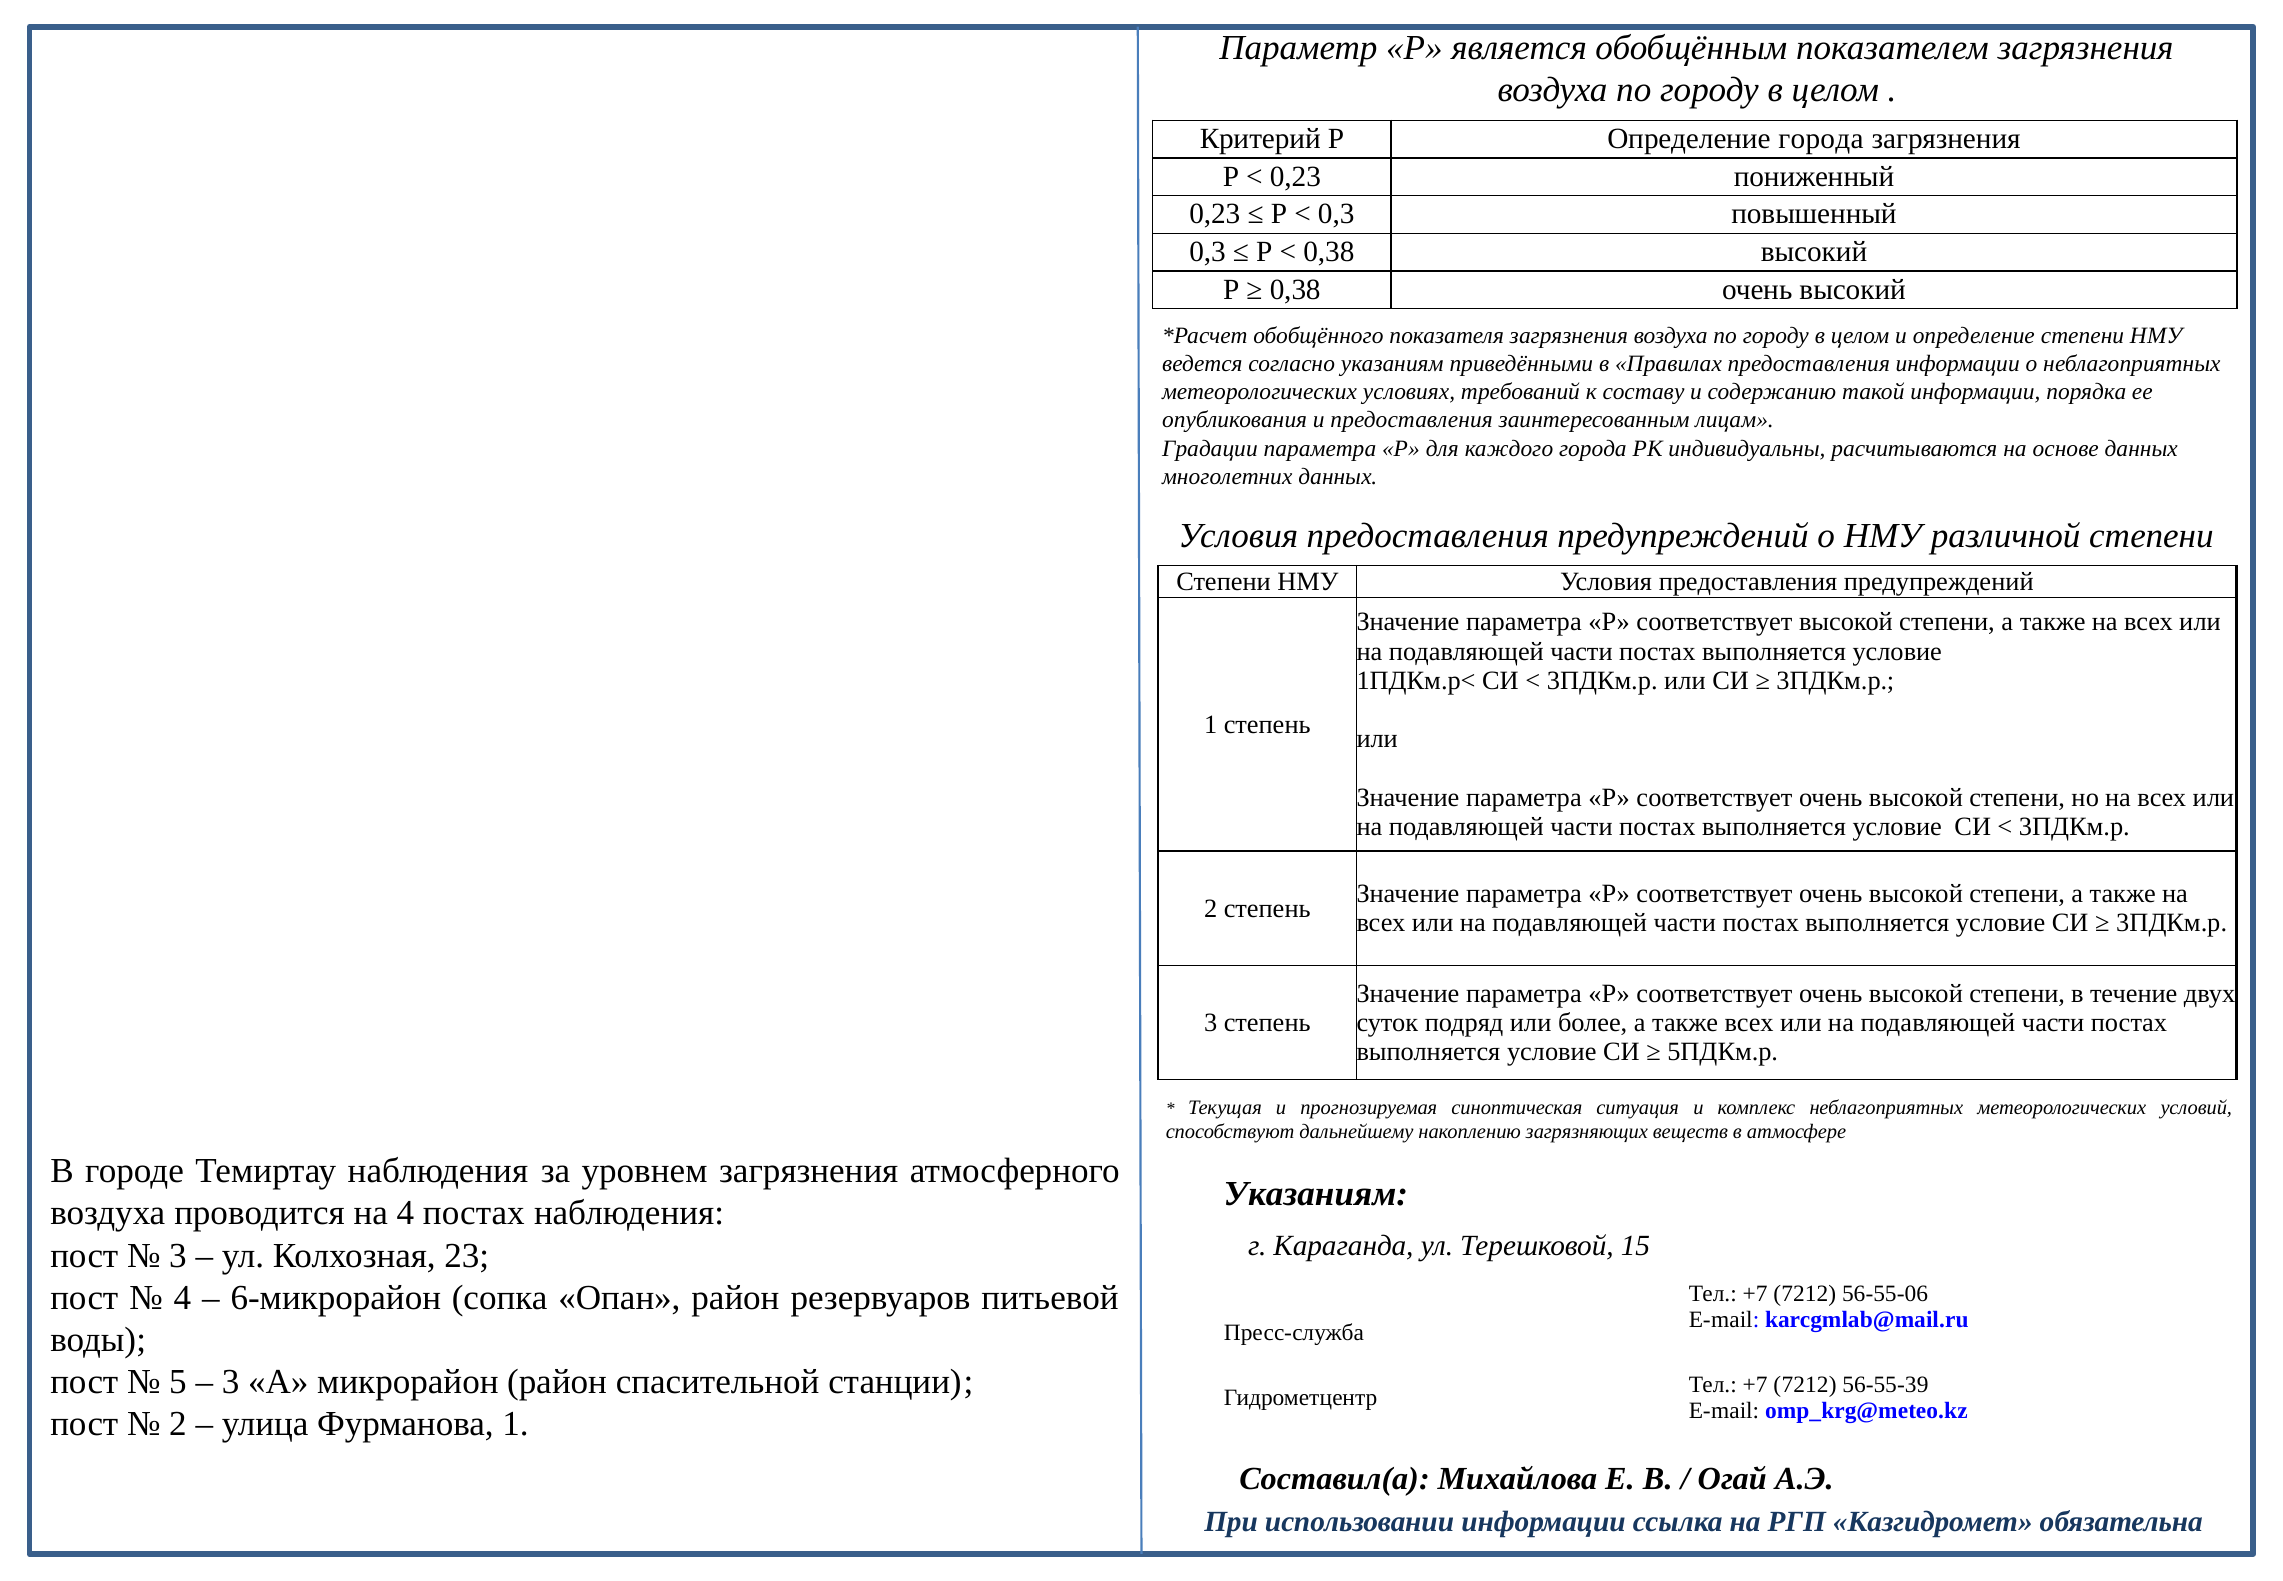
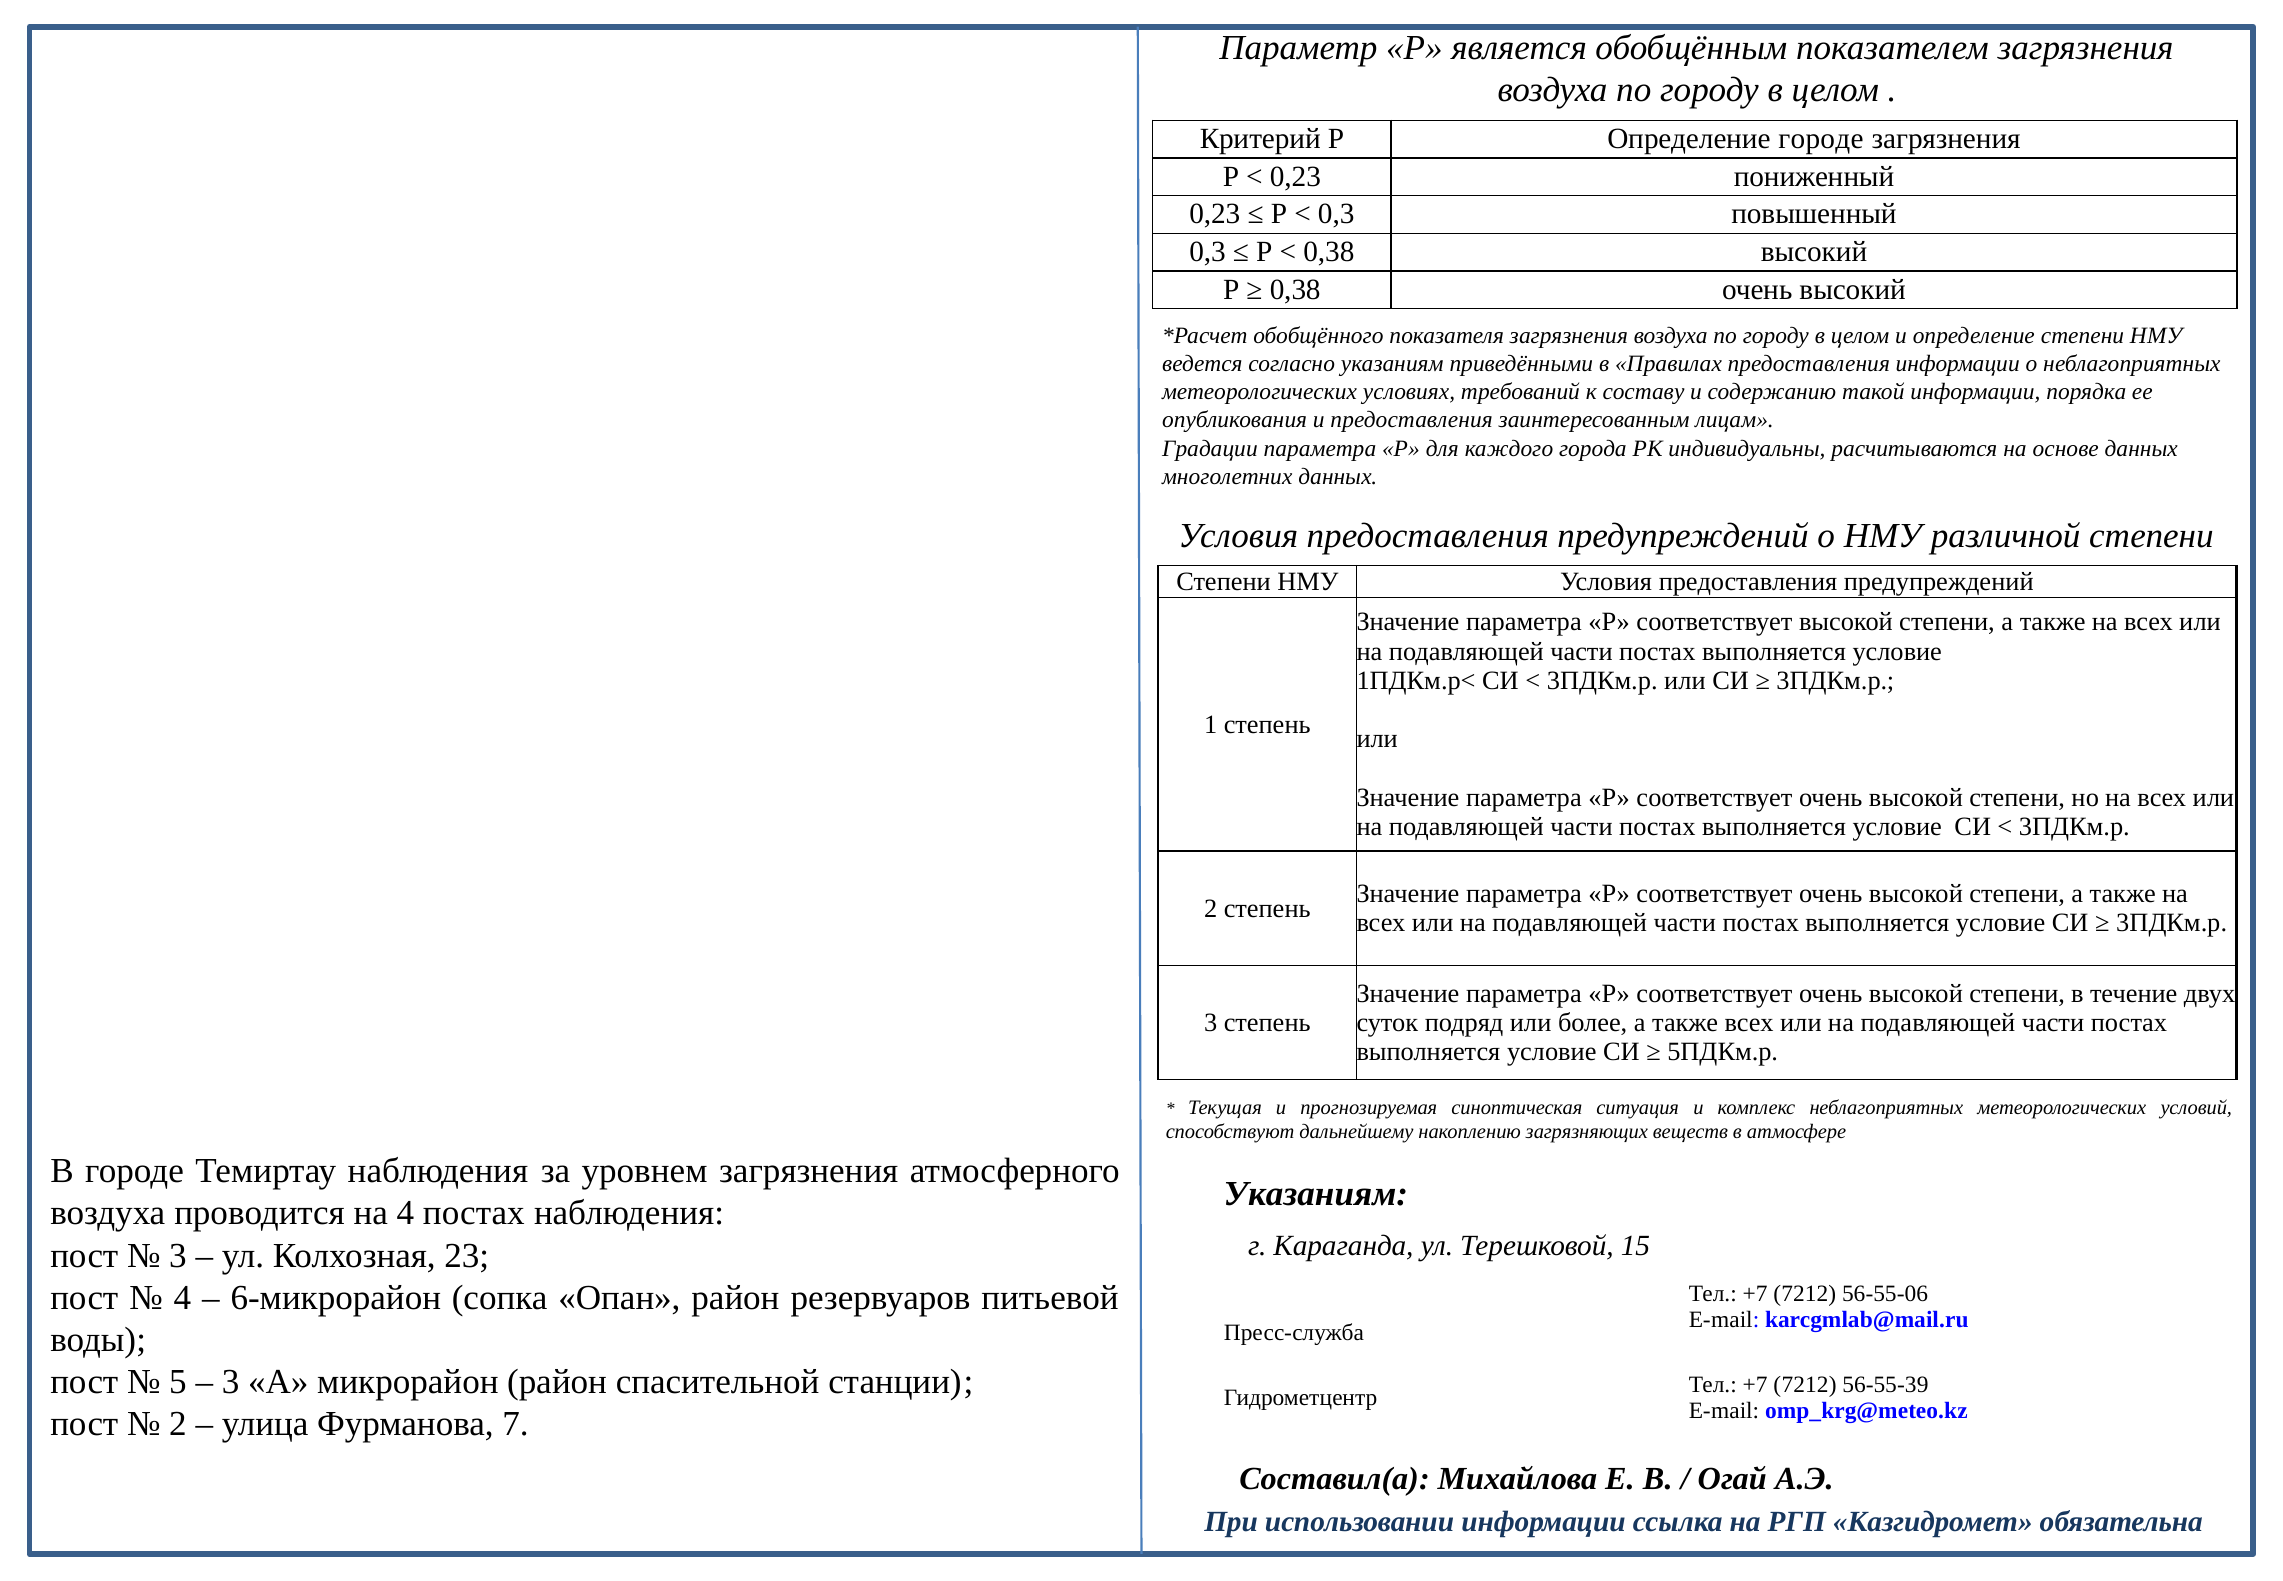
Определение города: города -> городе (1821, 139)
Фурманова 1: 1 -> 7 (516, 1424)
